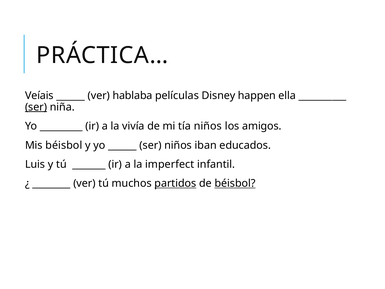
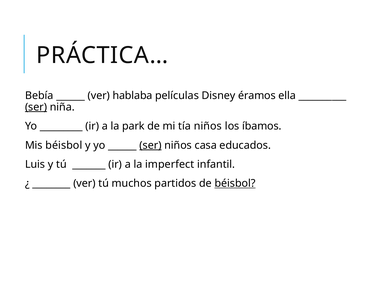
Veíais: Veíais -> Bebía (39, 95)
happen: happen -> éramos (257, 95)
vivía: vivía -> park (133, 126)
amigos: amigos -> íbamos (262, 126)
ser underline: none -> present (150, 145)
iban: iban -> casa (206, 145)
partidos underline: present -> none (175, 183)
